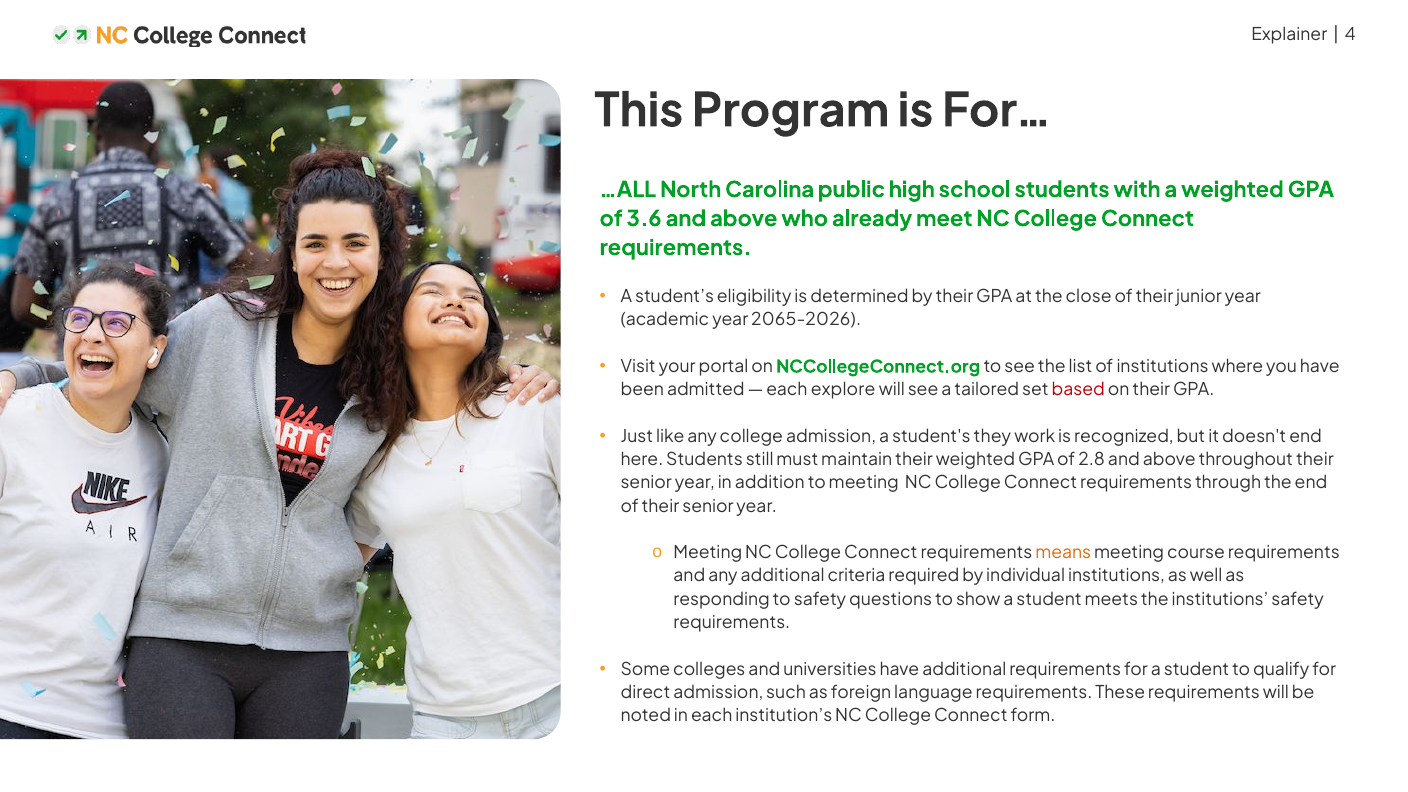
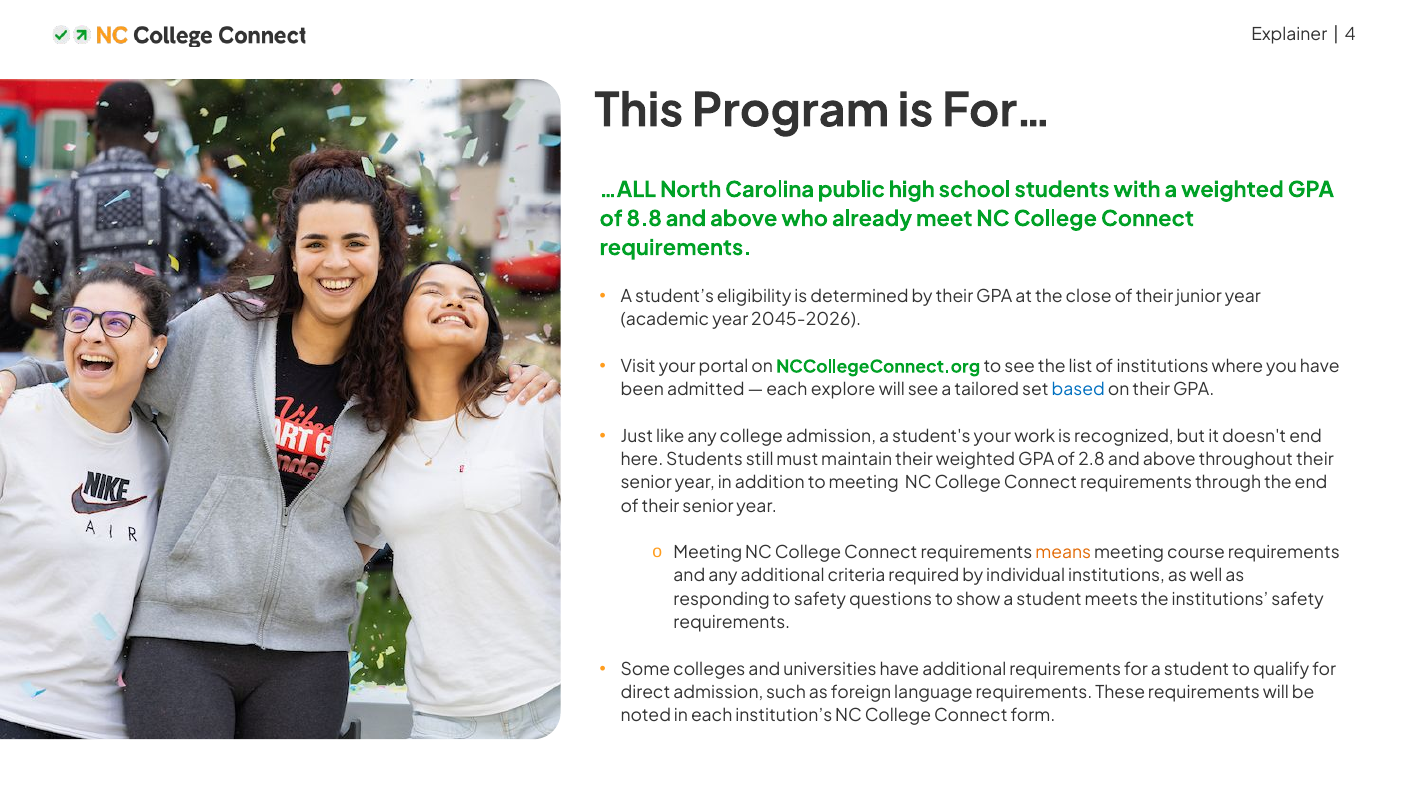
3.6: 3.6 -> 8.8 (644, 219)
2065-2026: 2065-2026 -> 2045-2026 (806, 320)
based colour: red -> blue (1078, 390)
student's they: they -> your (992, 437)
